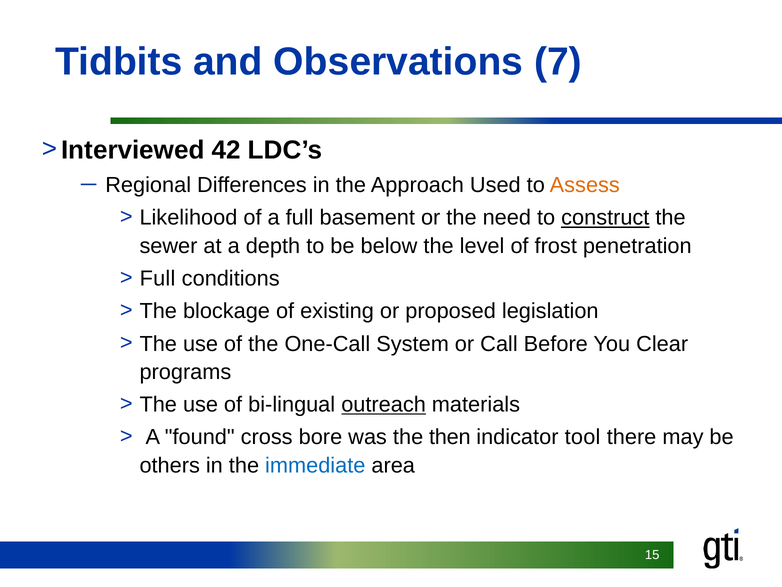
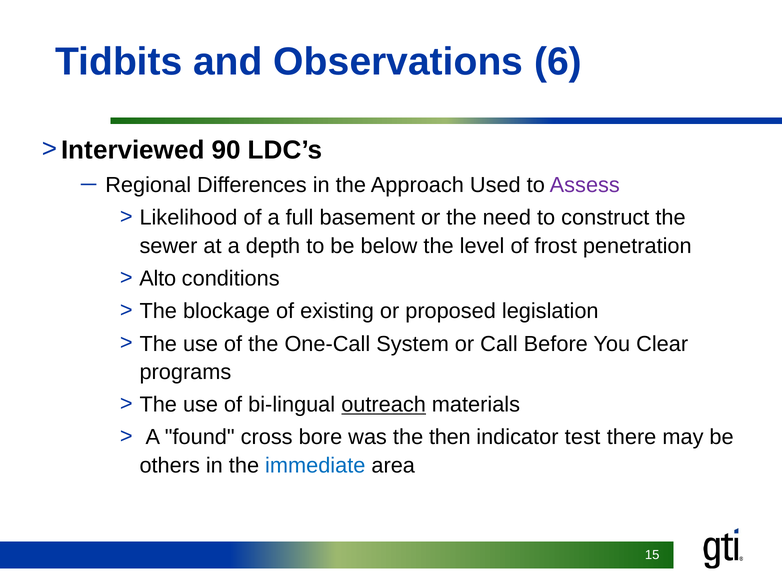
7: 7 -> 6 (558, 62)
42: 42 -> 90 (226, 150)
Assess colour: orange -> purple (585, 185)
construct underline: present -> none (605, 218)
Full: Full -> Alto (158, 278)
tool: tool -> test (583, 437)
